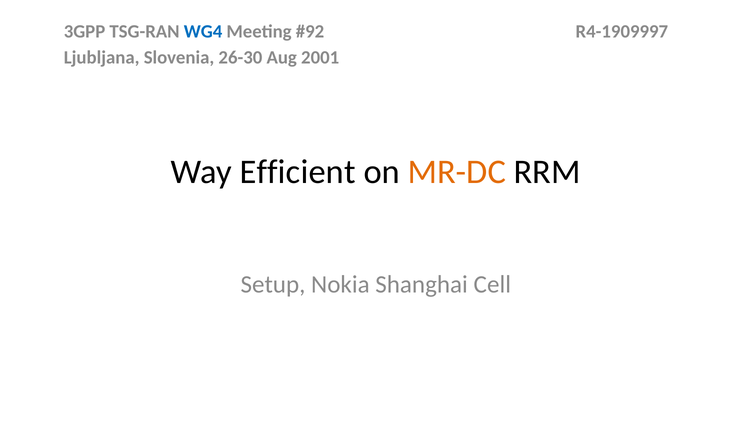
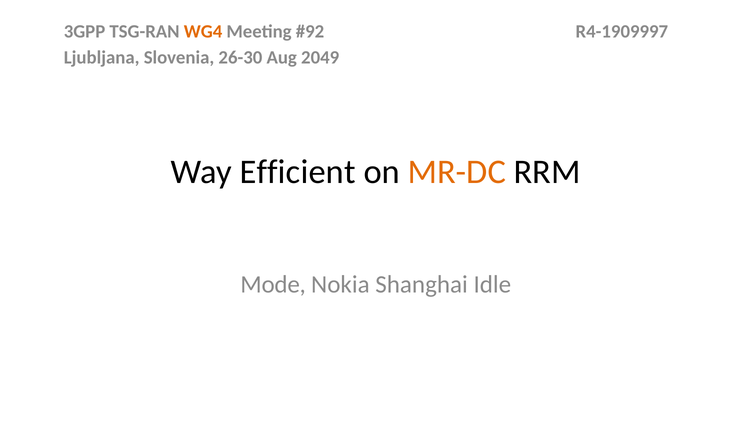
WG4 colour: blue -> orange (203, 31)
2001: 2001 -> 2049 (320, 58)
Setup: Setup -> Mode (273, 284)
Cell: Cell -> Idle (492, 284)
